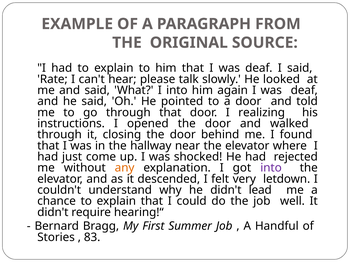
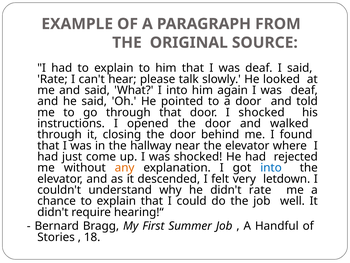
I realizing: realizing -> shocked (262, 112)
into colour: purple -> blue (271, 168)
didn't lead: lead -> rate (260, 190)
83: 83 -> 18 (92, 237)
